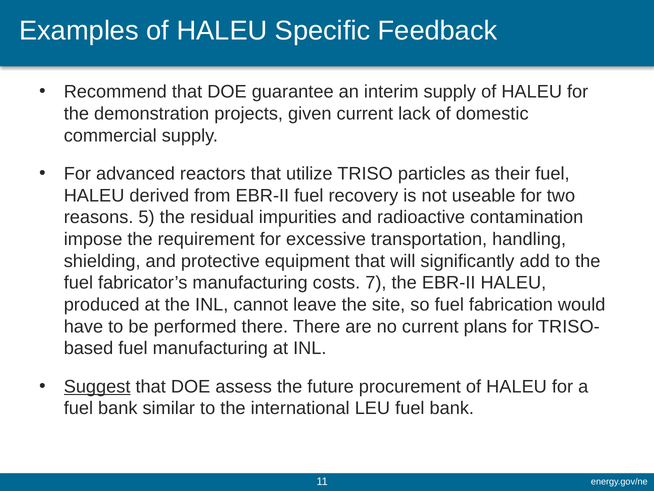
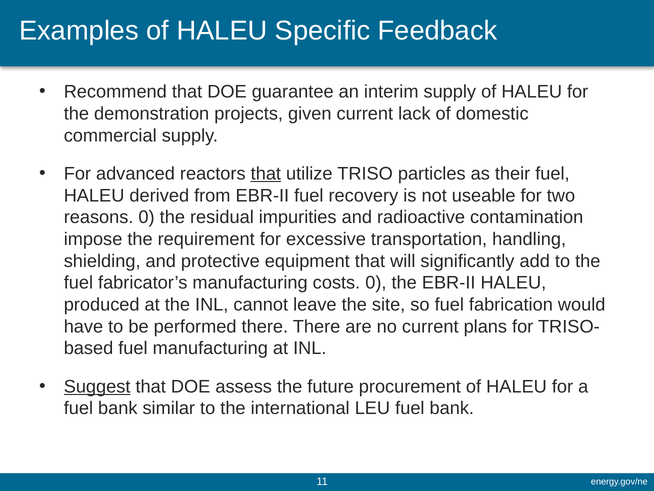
that underline: none -> present (266, 174)
reasons 5: 5 -> 0 (147, 217)
costs 7: 7 -> 0 (376, 283)
